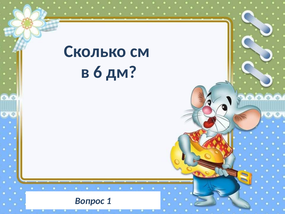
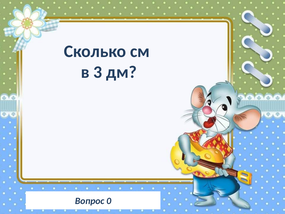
6: 6 -> 3 (98, 72)
1: 1 -> 0 (109, 201)
